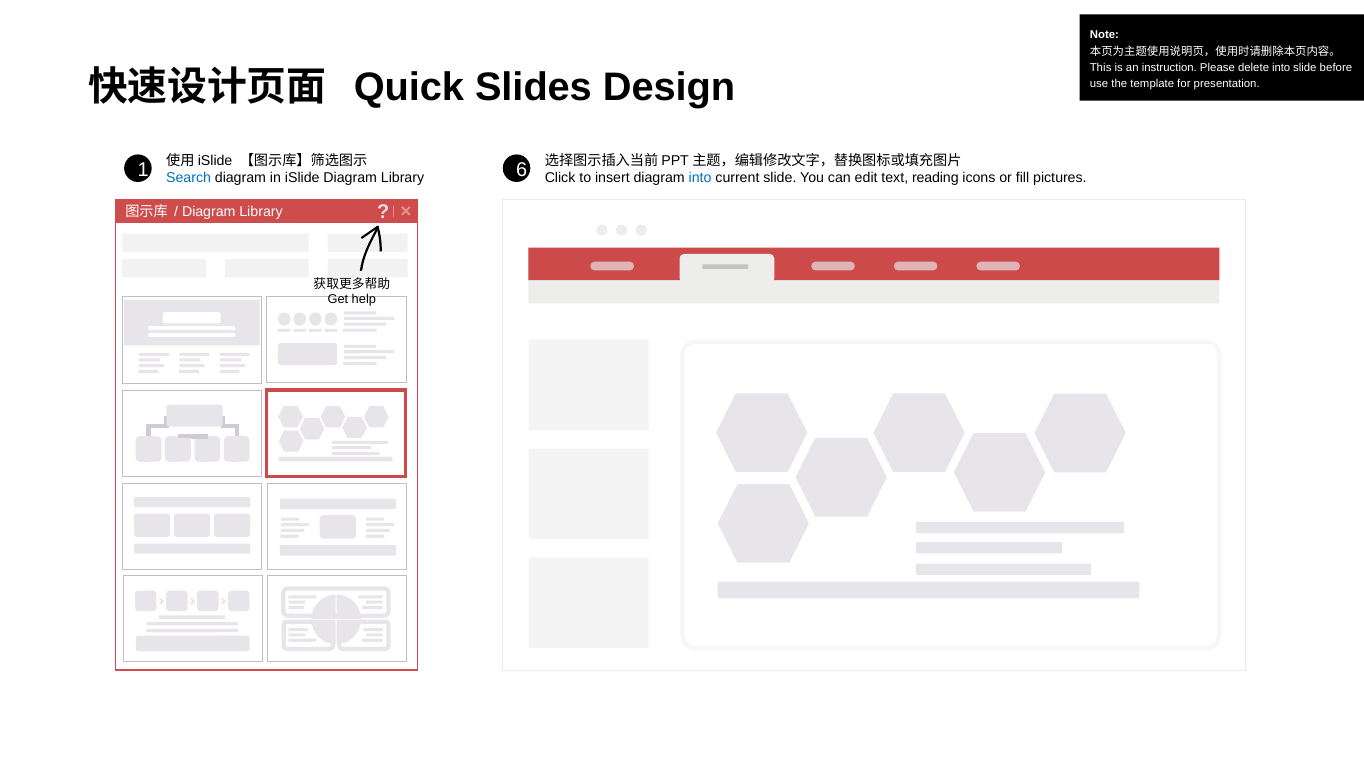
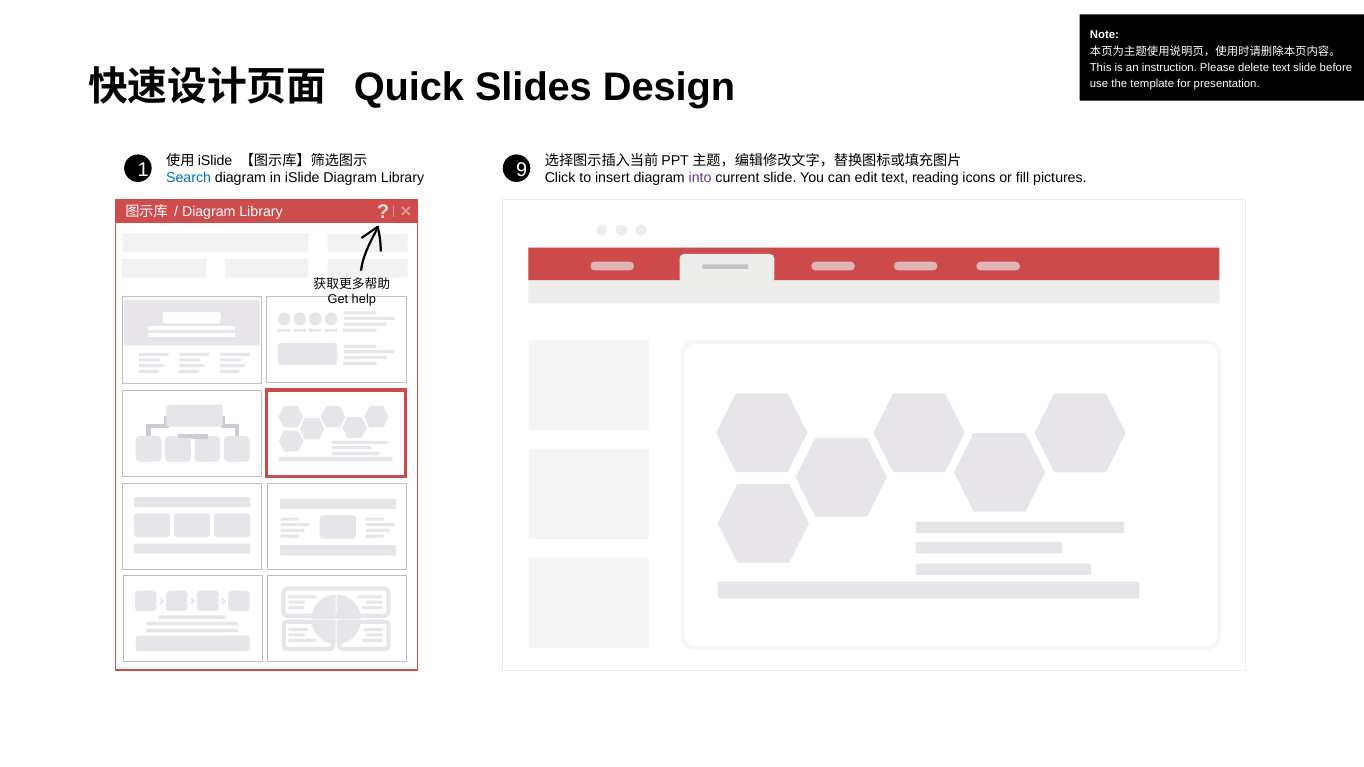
delete into: into -> text (1281, 68)
6: 6 -> 9 (522, 170)
into colour: blue -> purple (700, 178)
